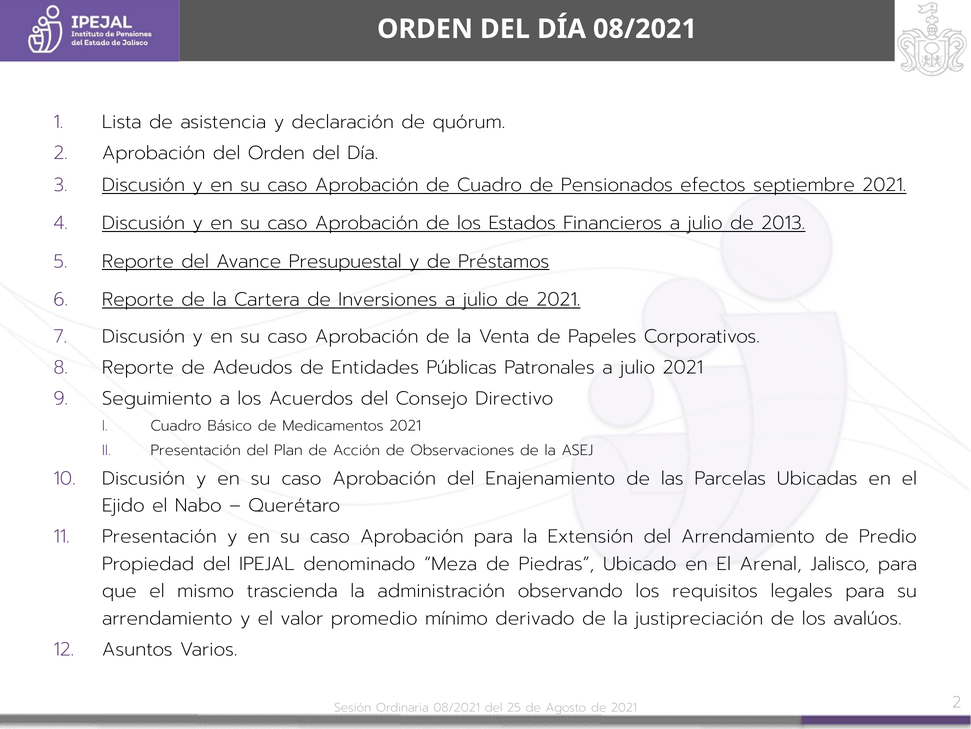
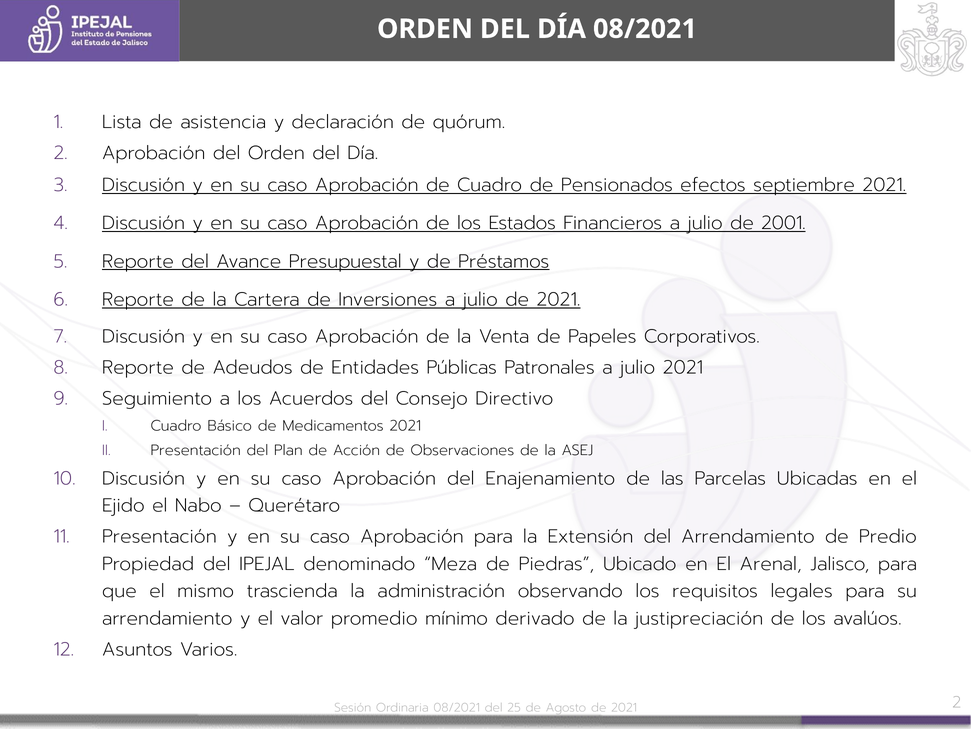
2013: 2013 -> 2001 (783, 223)
